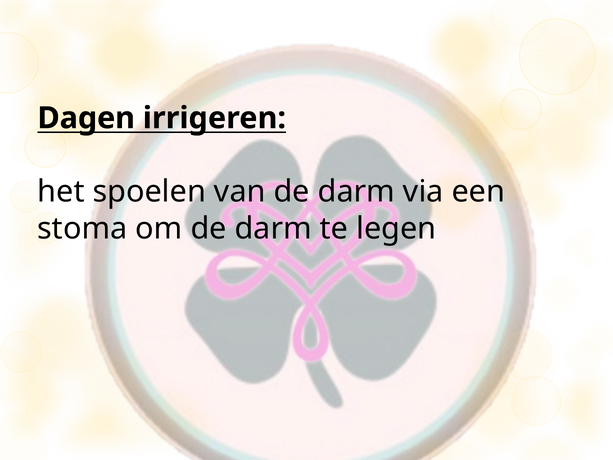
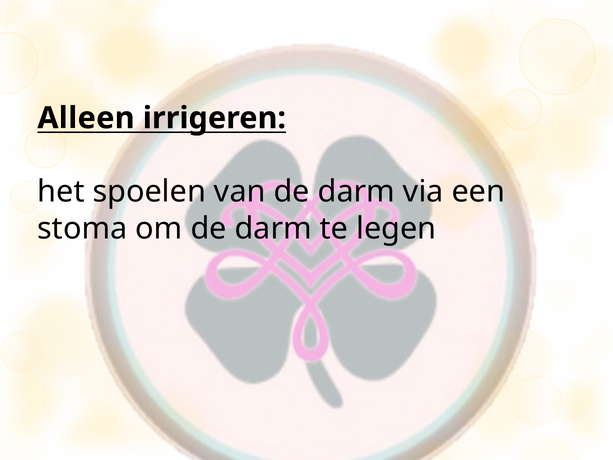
Dagen: Dagen -> Alleen (86, 118)
